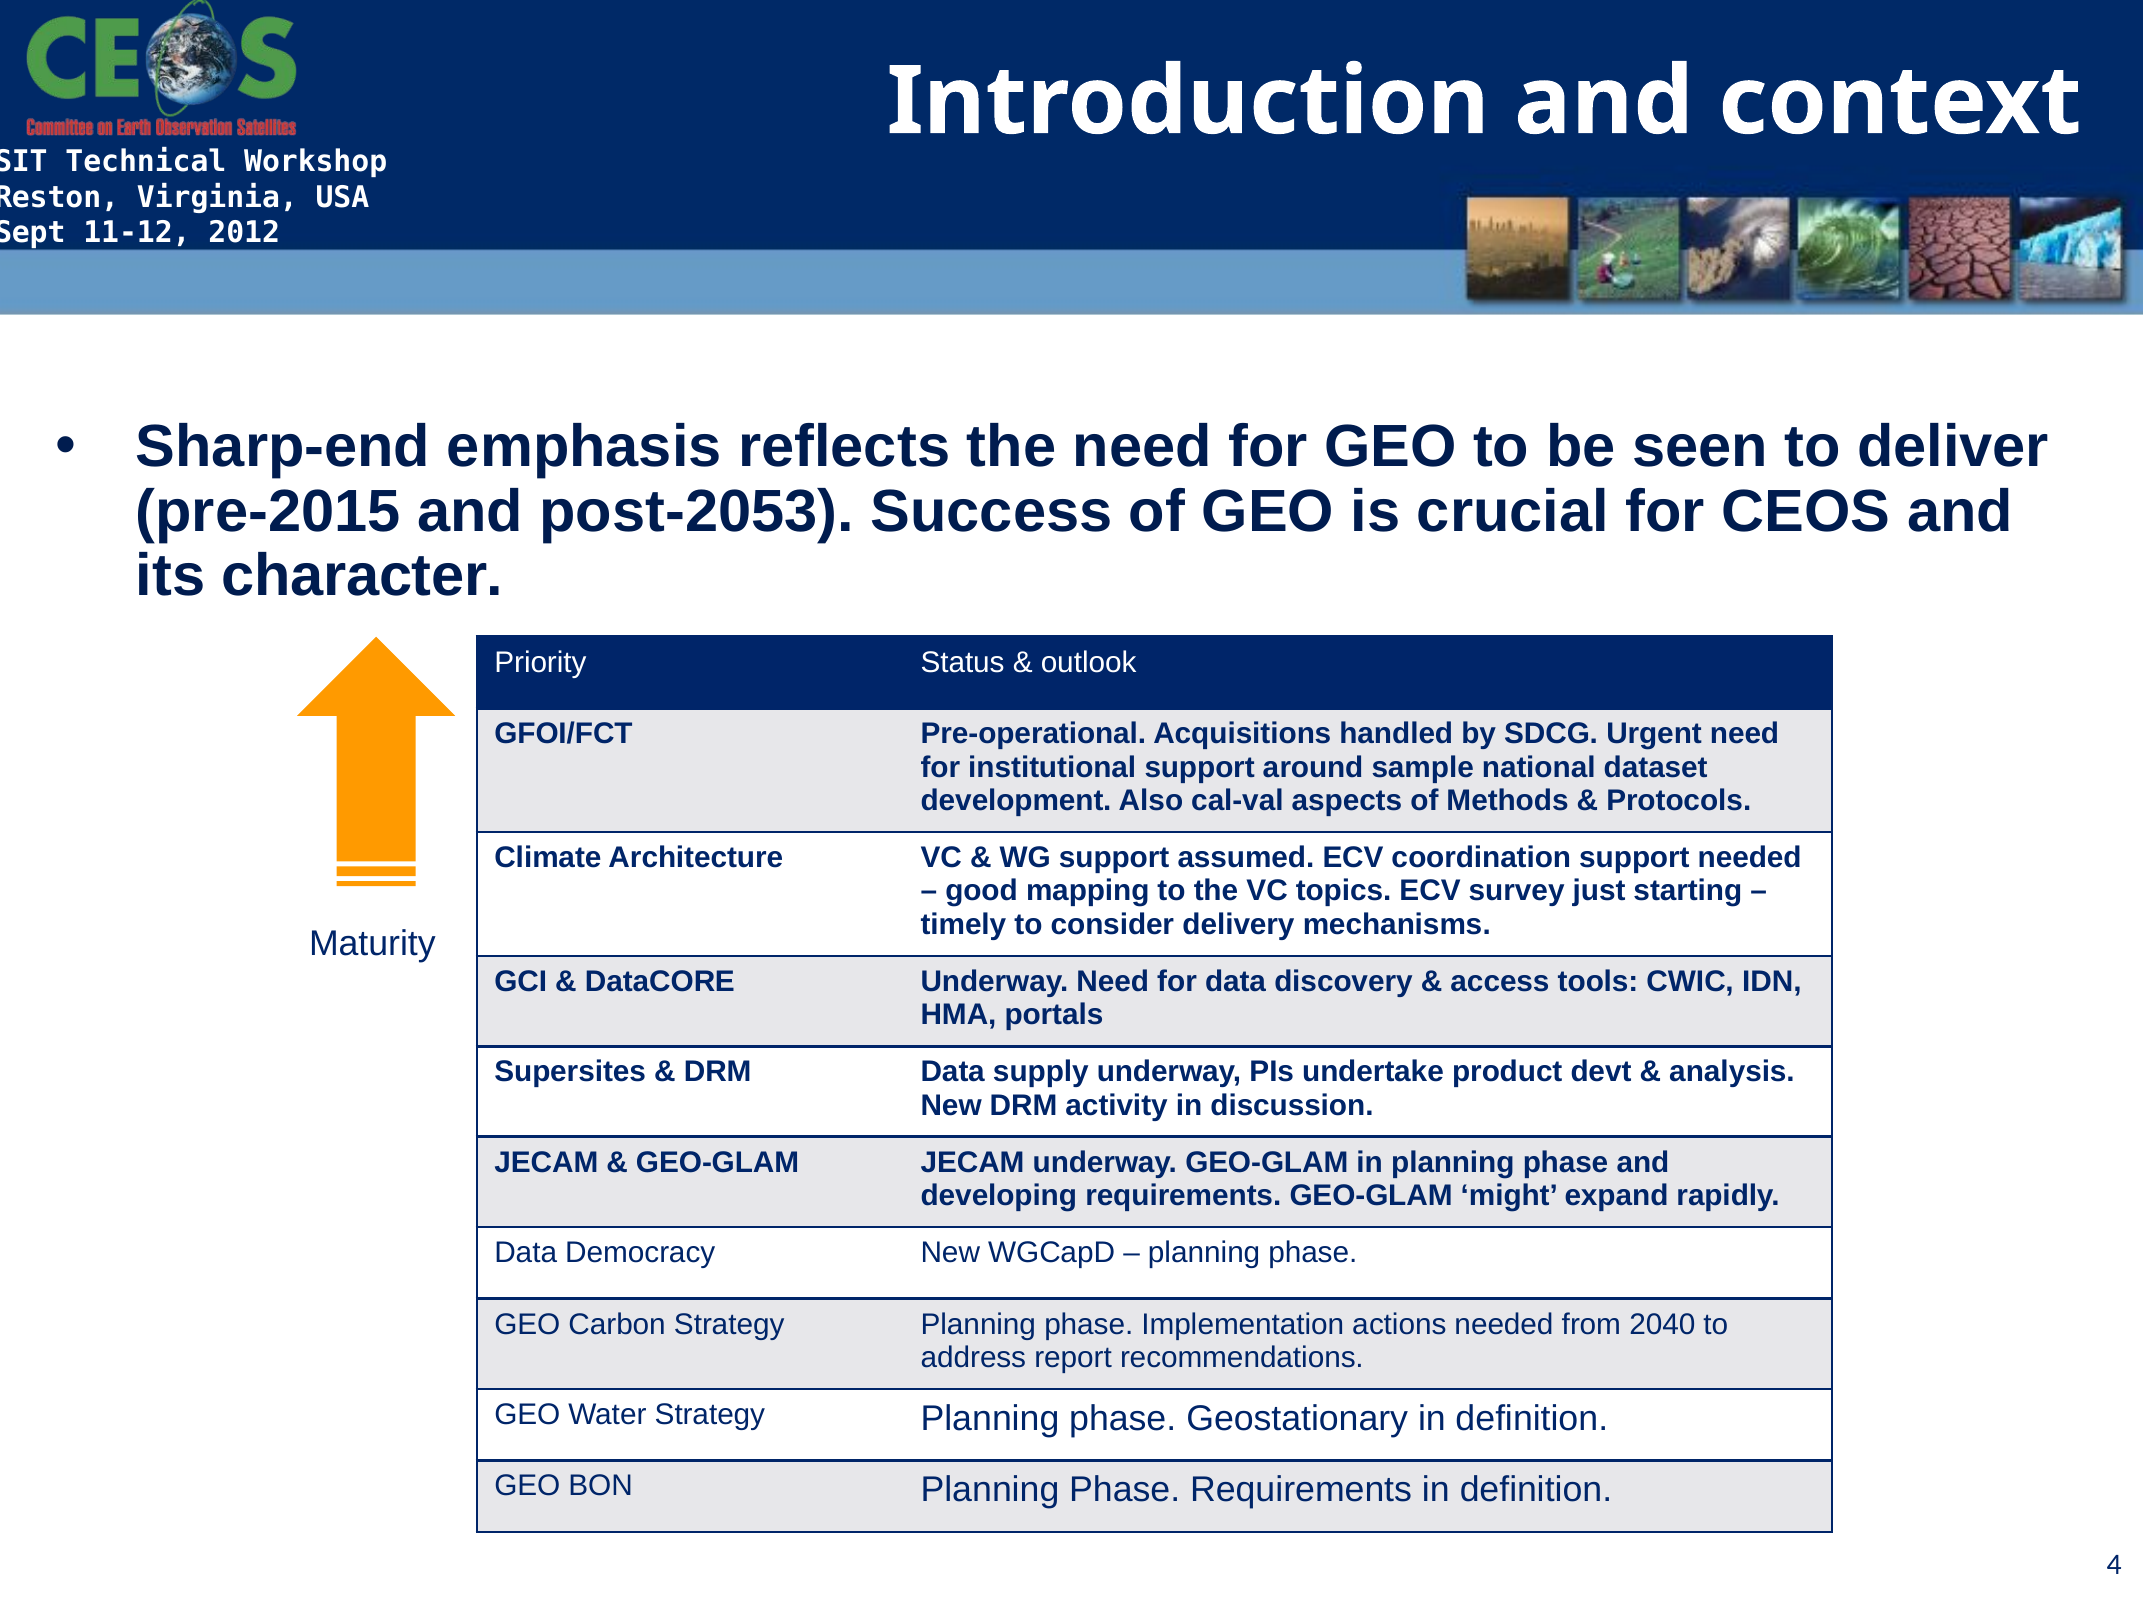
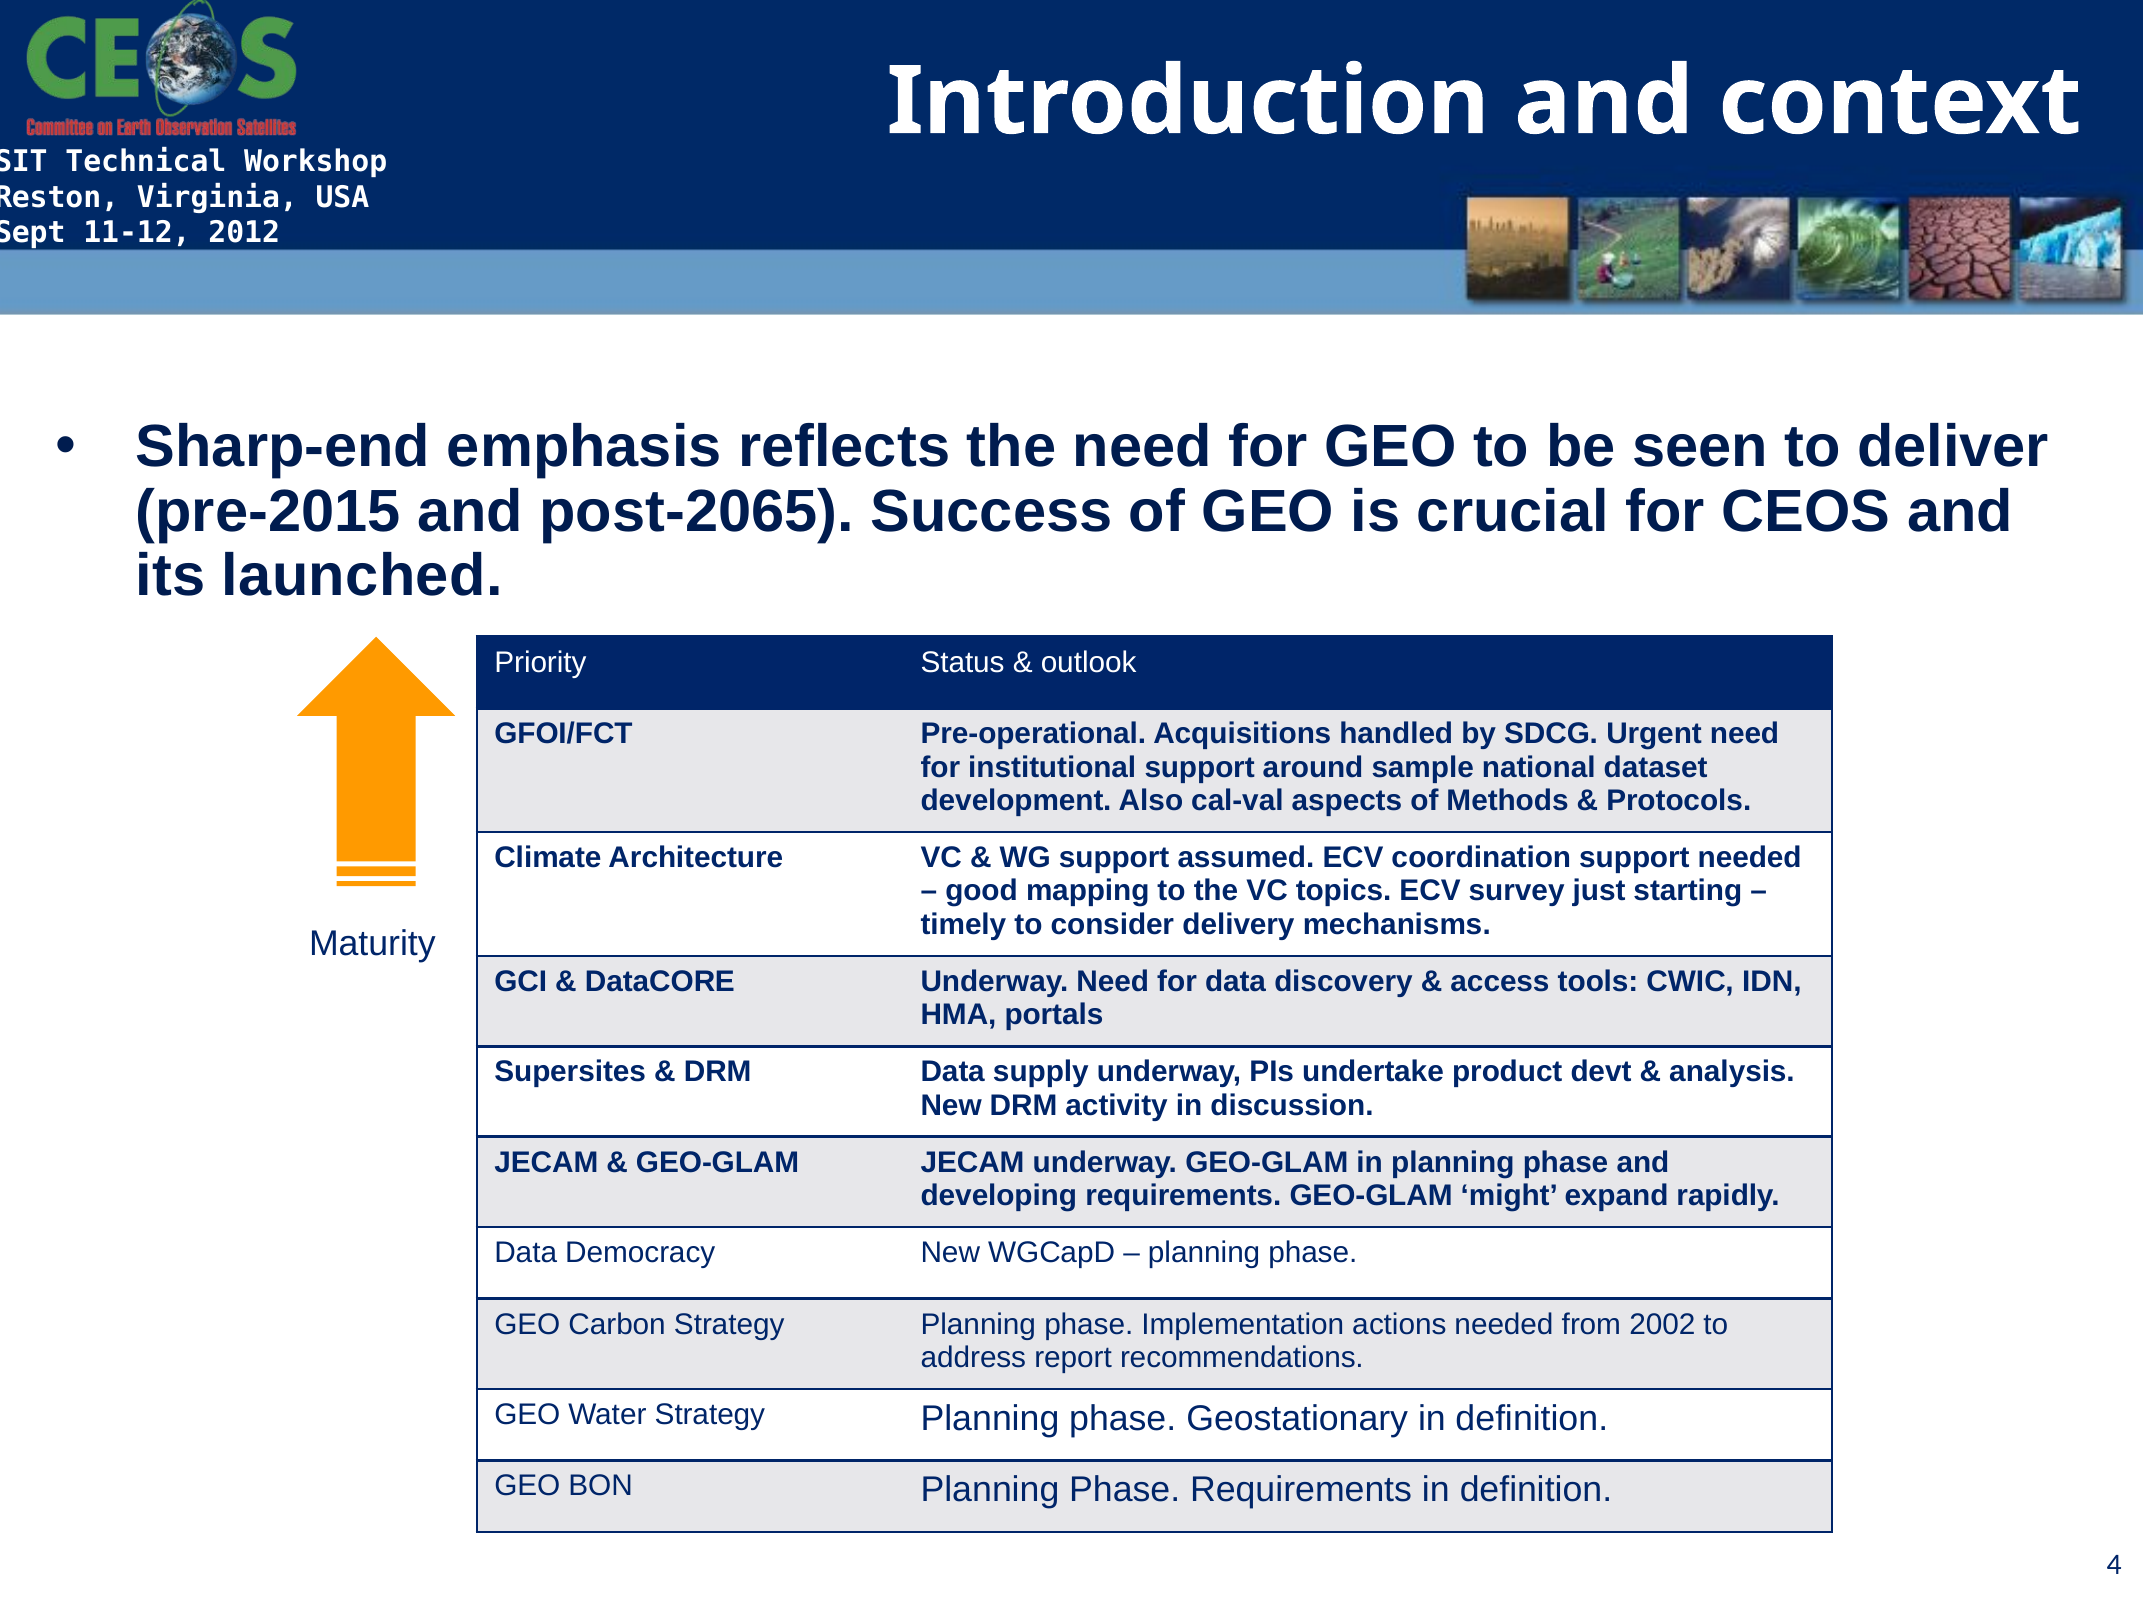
post-2053: post-2053 -> post-2065 (697, 512)
character: character -> launched (362, 576)
2040: 2040 -> 2002 (1662, 1324)
